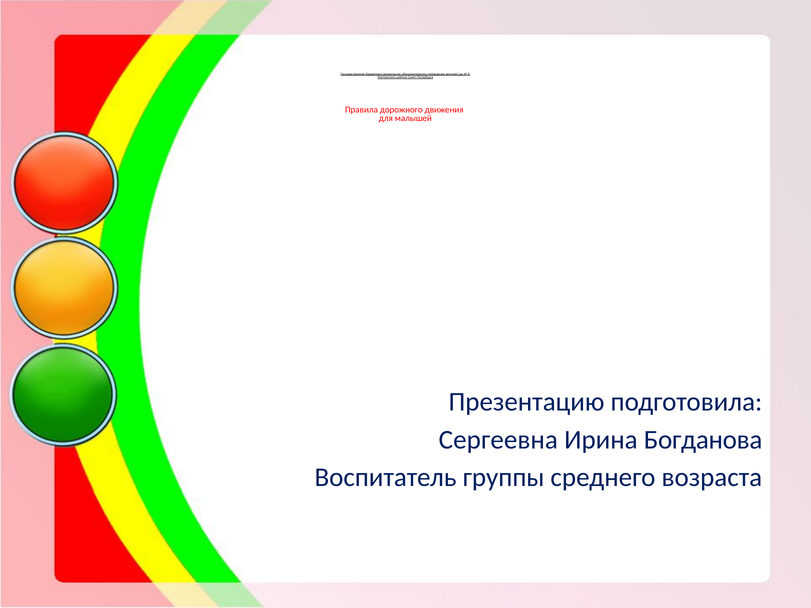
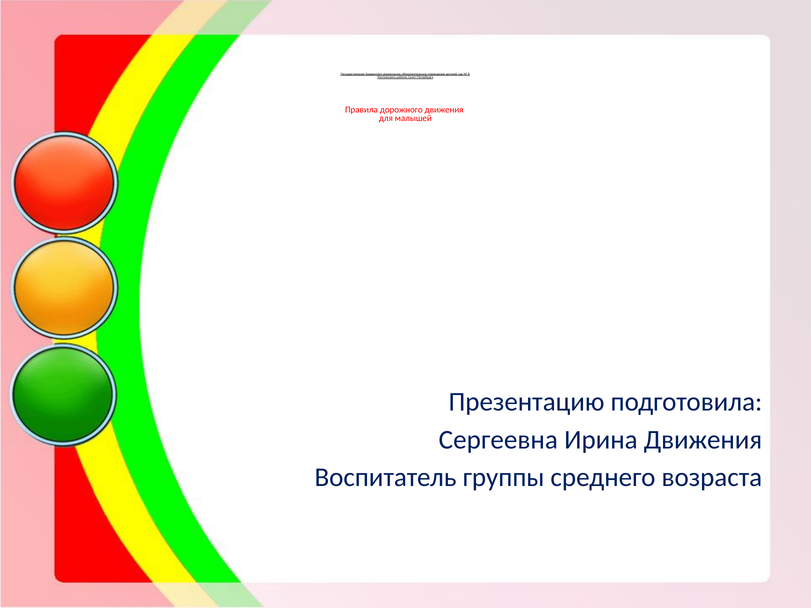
Ирина Богданова: Богданова -> Движения (703, 440)
